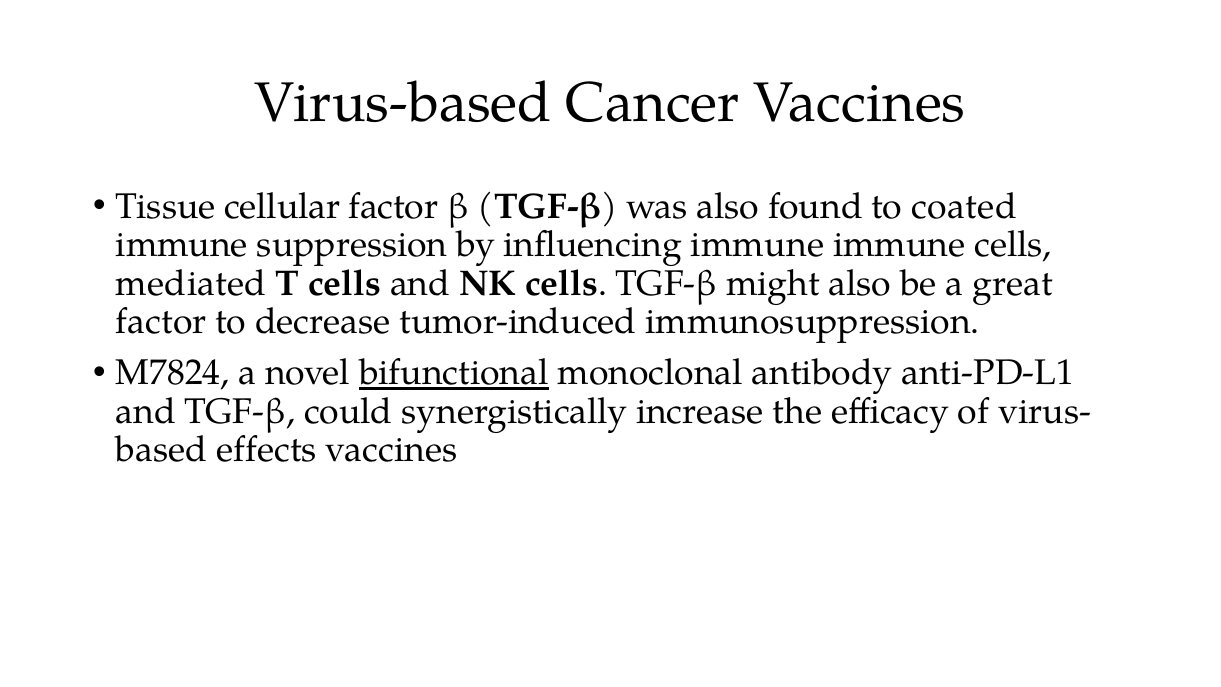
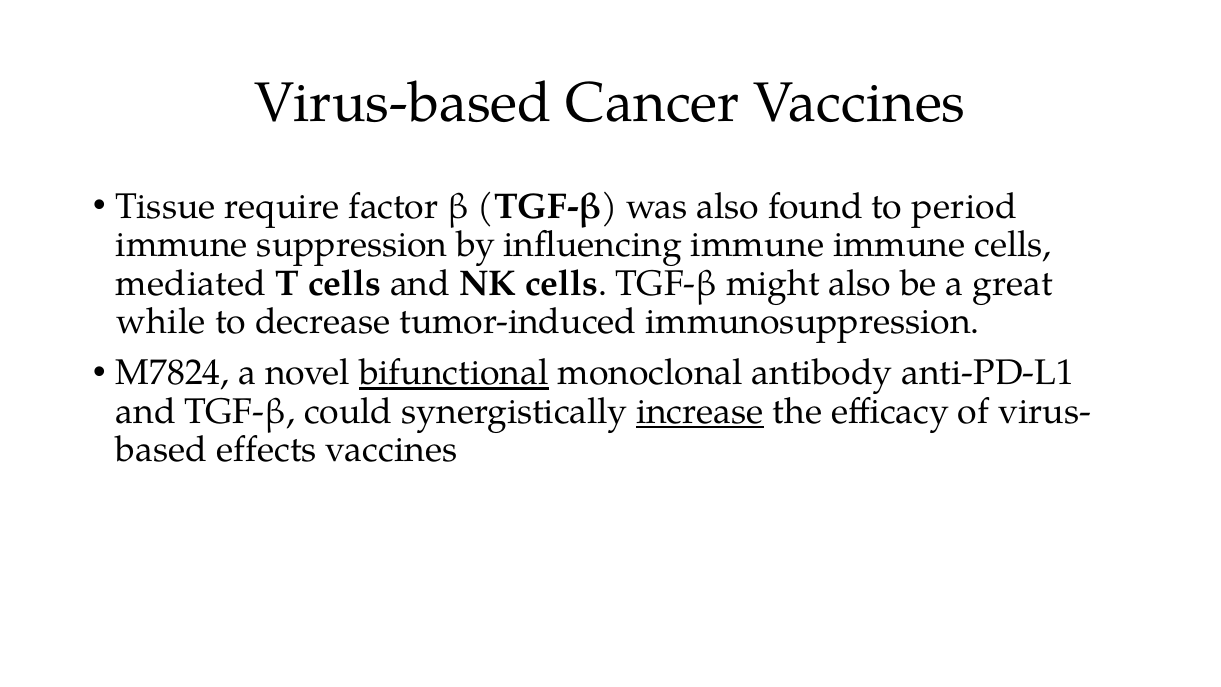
cellular: cellular -> require (282, 206)
coated: coated -> period (964, 206)
factor: factor -> while (161, 322)
increase underline: none -> present (700, 412)
